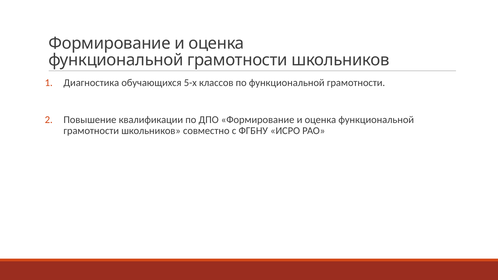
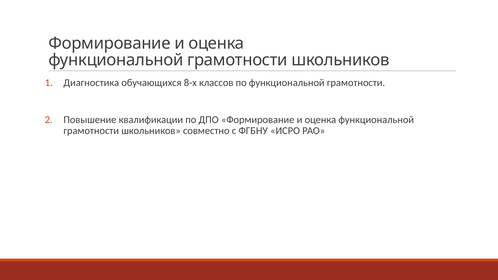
5-х: 5-х -> 8-х (190, 83)
